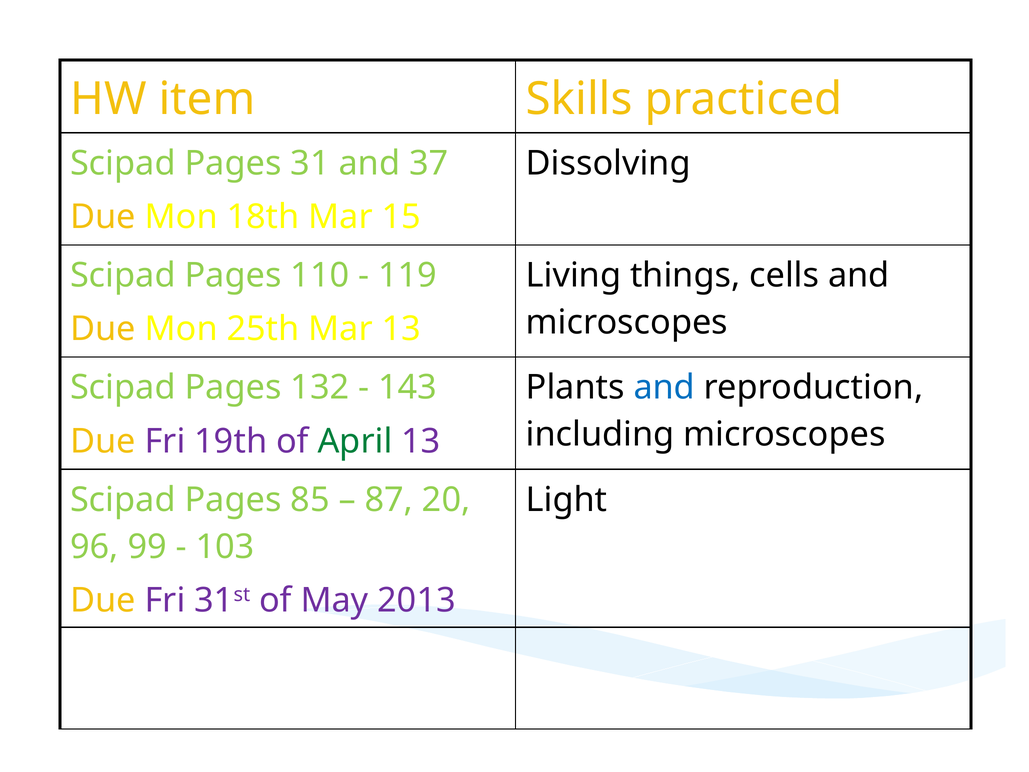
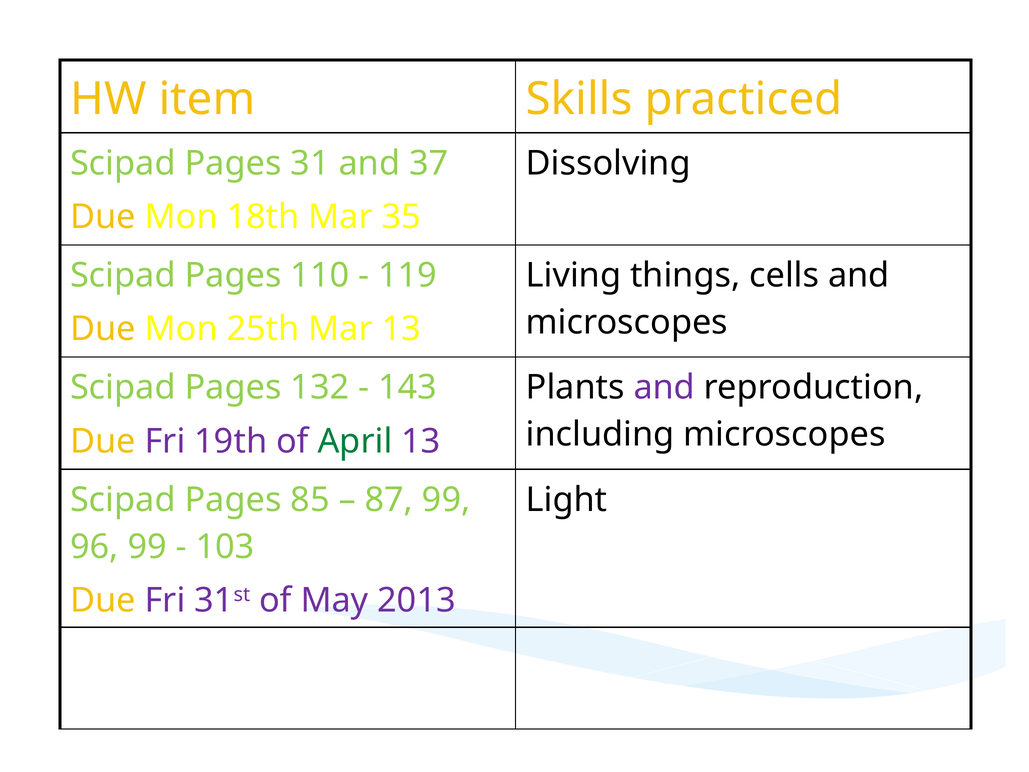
15: 15 -> 35 (401, 217)
and colour: blue -> purple (664, 388)
87 20: 20 -> 99 (446, 500)
